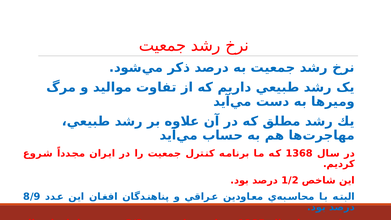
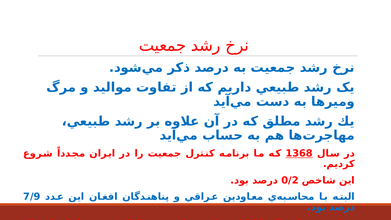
1368 underline: none -> present (299, 153)
1/2: 1/2 -> 0/2 (290, 180)
8/9: 8/9 -> 7/9 (32, 196)
